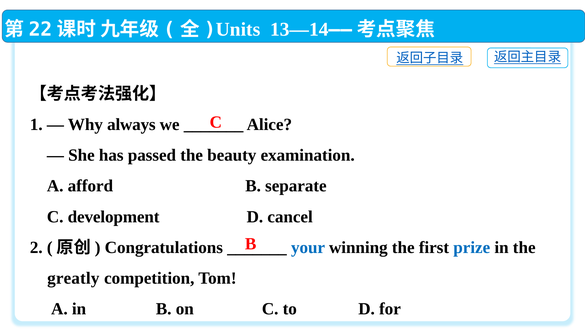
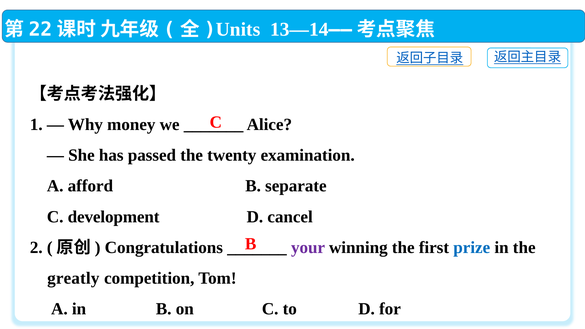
always: always -> money (131, 125)
beauty: beauty -> twenty (232, 155)
your colour: blue -> purple (308, 248)
